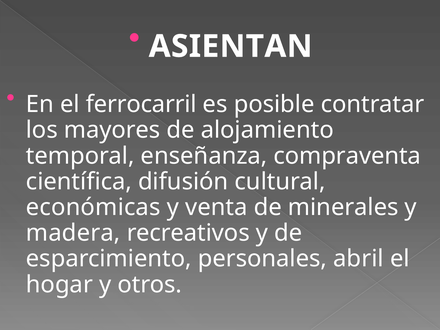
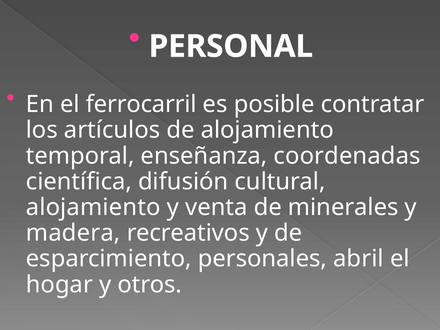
ASIENTAN: ASIENTAN -> PERSONAL (231, 46)
mayores: mayores -> artículos (112, 130)
compraventa: compraventa -> coordenadas (347, 156)
económicas: económicas -> alojamiento (93, 207)
